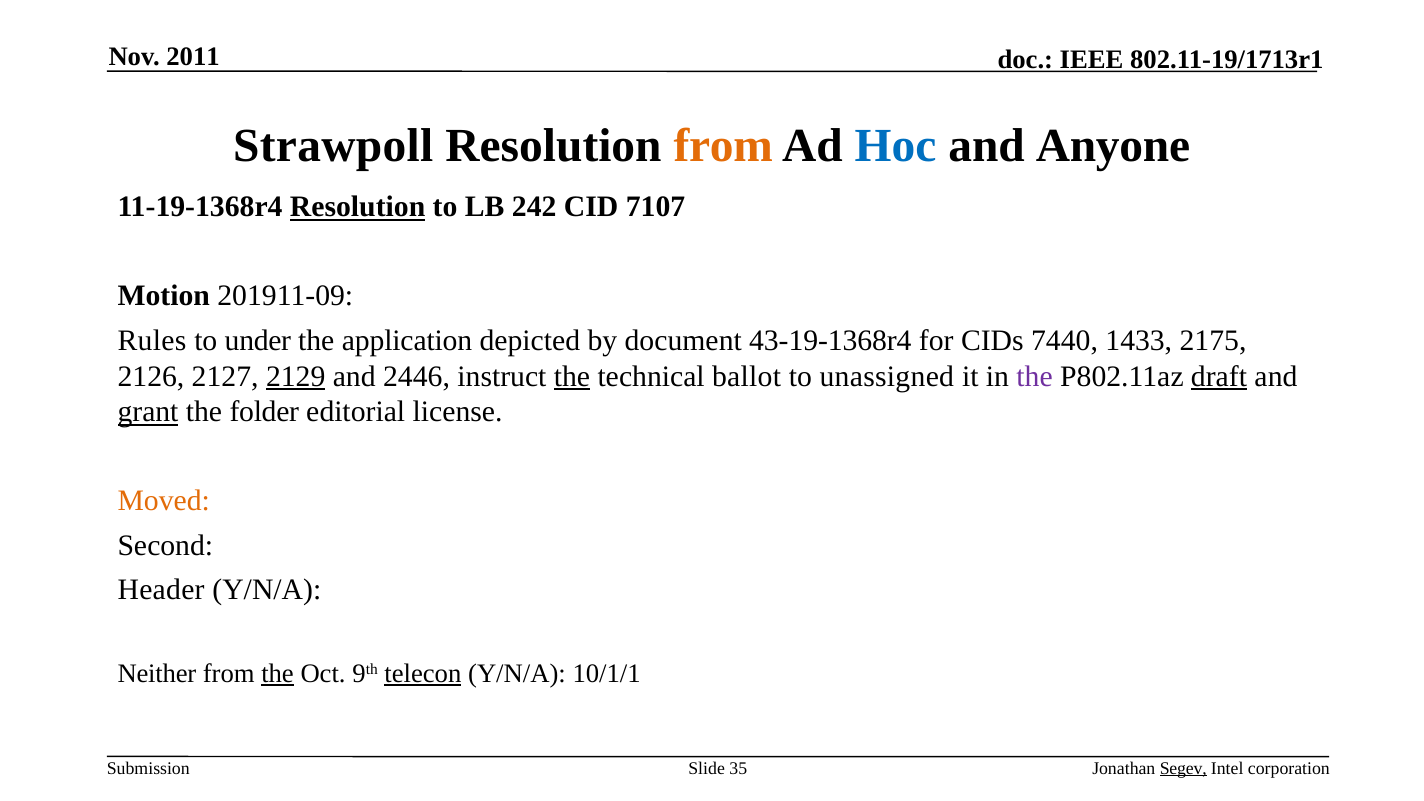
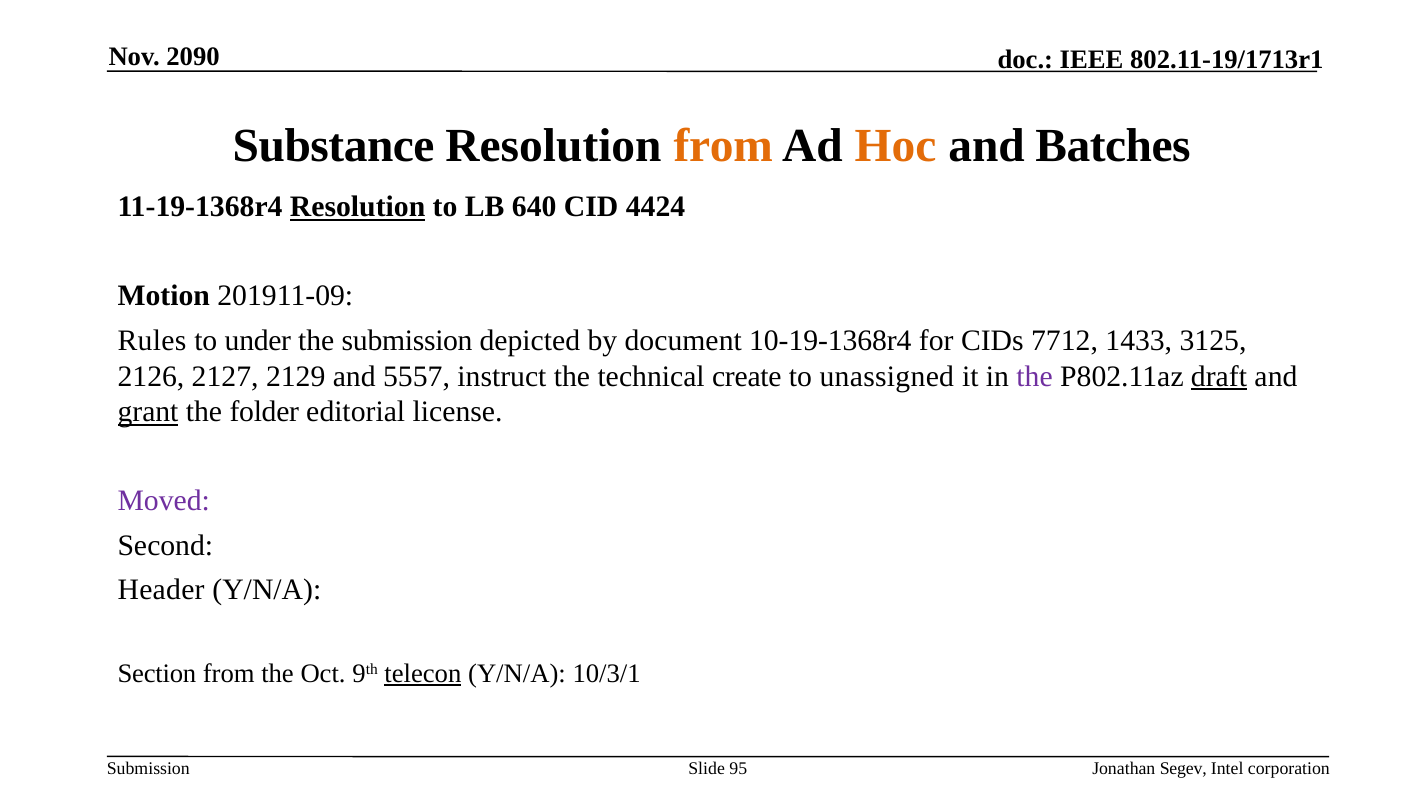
2011: 2011 -> 2090 (193, 57)
Strawpoll: Strawpoll -> Substance (334, 146)
Hoc colour: blue -> orange (895, 146)
Anyone: Anyone -> Batches (1113, 146)
242: 242 -> 640 (534, 207)
7107: 7107 -> 4424 (656, 207)
the application: application -> submission (407, 341)
43-19-1368r4: 43-19-1368r4 -> 10-19-1368r4 (830, 341)
7440: 7440 -> 7712 (1065, 341)
2175: 2175 -> 3125 (1213, 341)
2129 underline: present -> none (296, 376)
2446: 2446 -> 5557 (417, 376)
the underline: present -> none (572, 376)
ballot: ballot -> create (747, 376)
Moved colour: orange -> purple (164, 501)
Neither: Neither -> Section (157, 673)
the underline: present -> none (278, 673)
10/1/1: 10/1/1 -> 10/3/1 (607, 673)
35: 35 -> 95 (738, 768)
Segev underline: present -> none (1183, 768)
